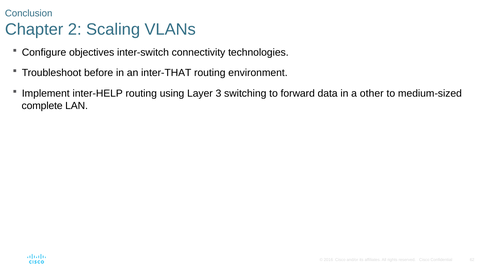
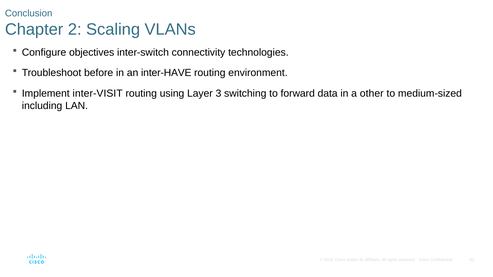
inter-THAT: inter-THAT -> inter-HAVE (166, 73)
inter-HELP: inter-HELP -> inter-VISIT (98, 94)
complete: complete -> including (42, 106)
